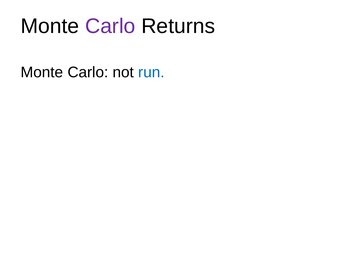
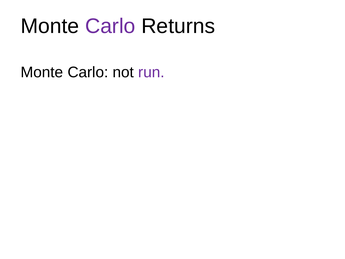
run colour: blue -> purple (151, 72)
